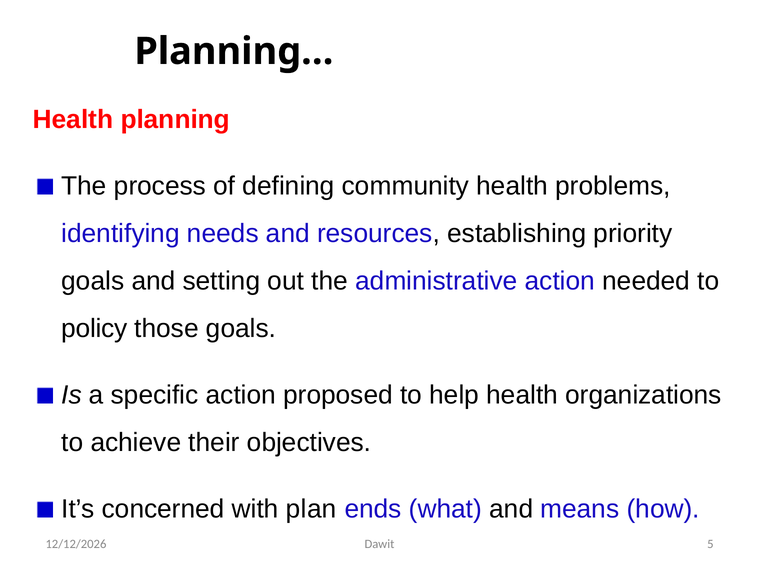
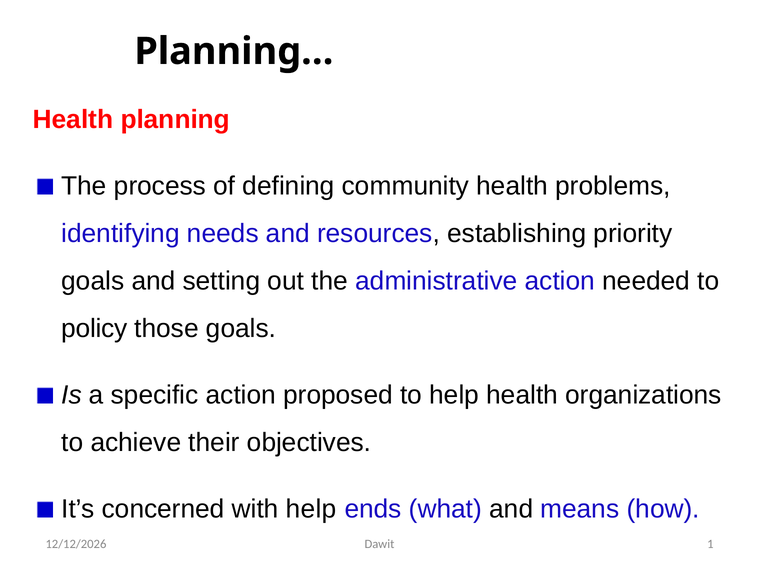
with plan: plan -> help (311, 508)
5: 5 -> 1 (710, 544)
